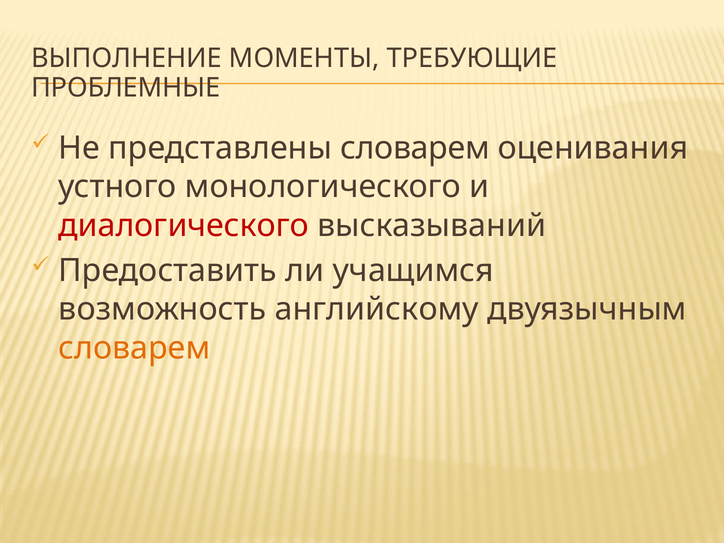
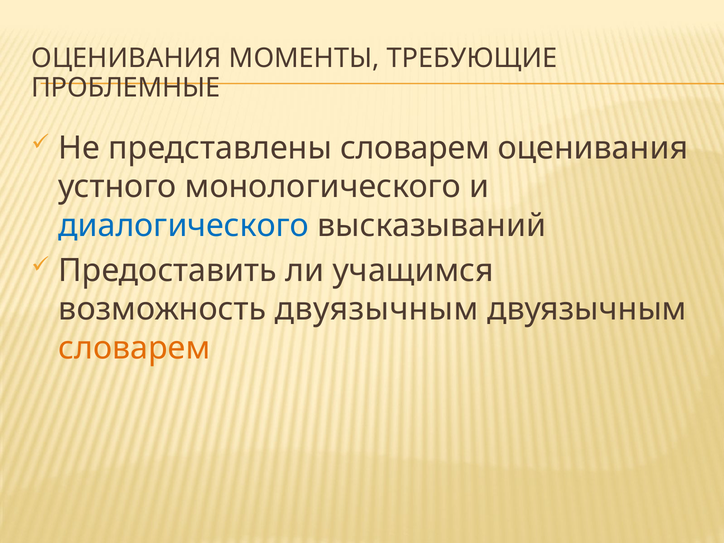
ВЫПОЛНЕНИЕ: ВЫПОЛНЕНИЕ -> ОЦЕНИВАНИЯ (127, 58)
диалогического colour: red -> blue (184, 226)
возможность английскому: английскому -> двуязычным (377, 309)
